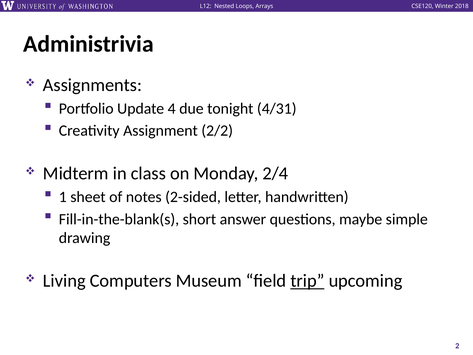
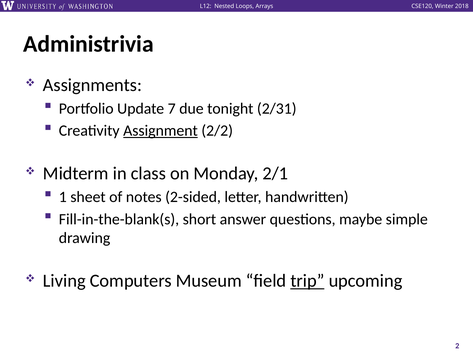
4: 4 -> 7 (172, 109)
4/31: 4/31 -> 2/31 (277, 109)
Assignment underline: none -> present (161, 131)
2/4: 2/4 -> 2/1 (275, 173)
